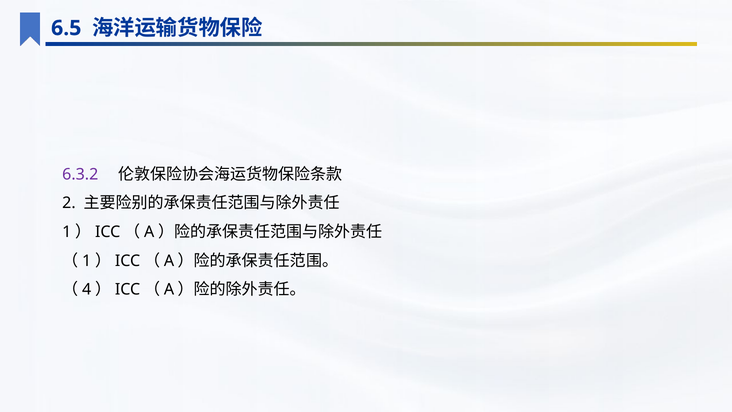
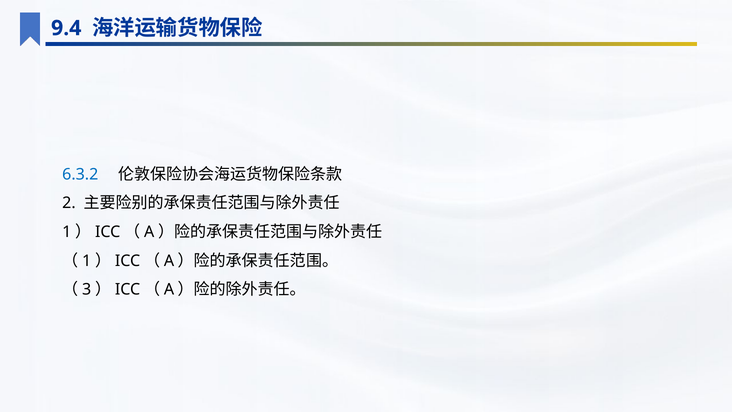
6.5: 6.5 -> 9.4 (66, 28)
6.3.2 colour: purple -> blue (80, 174)
4: 4 -> 3 (87, 289)
